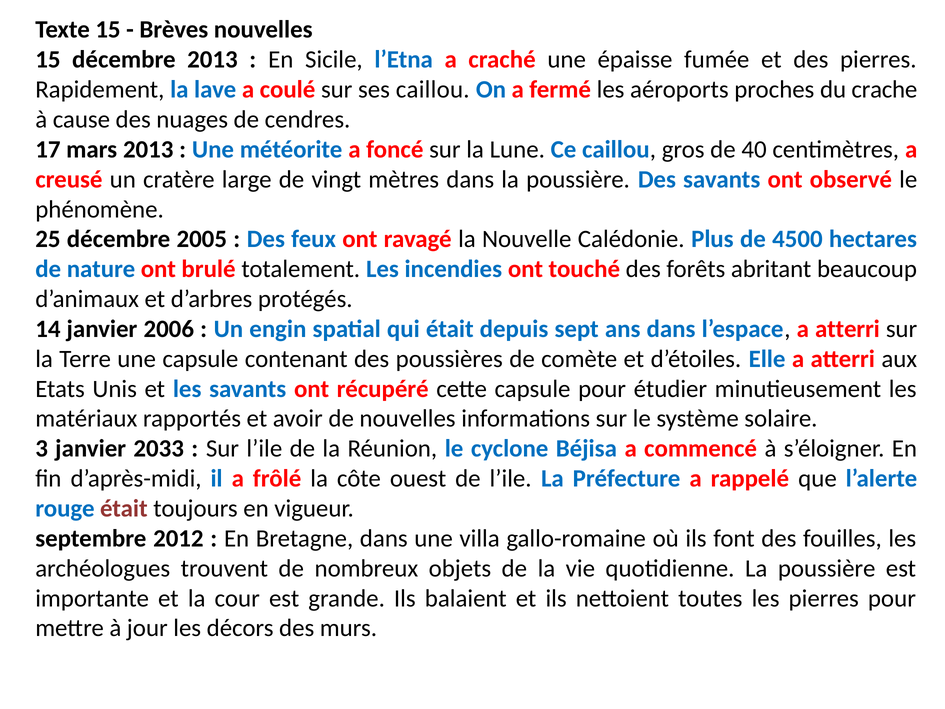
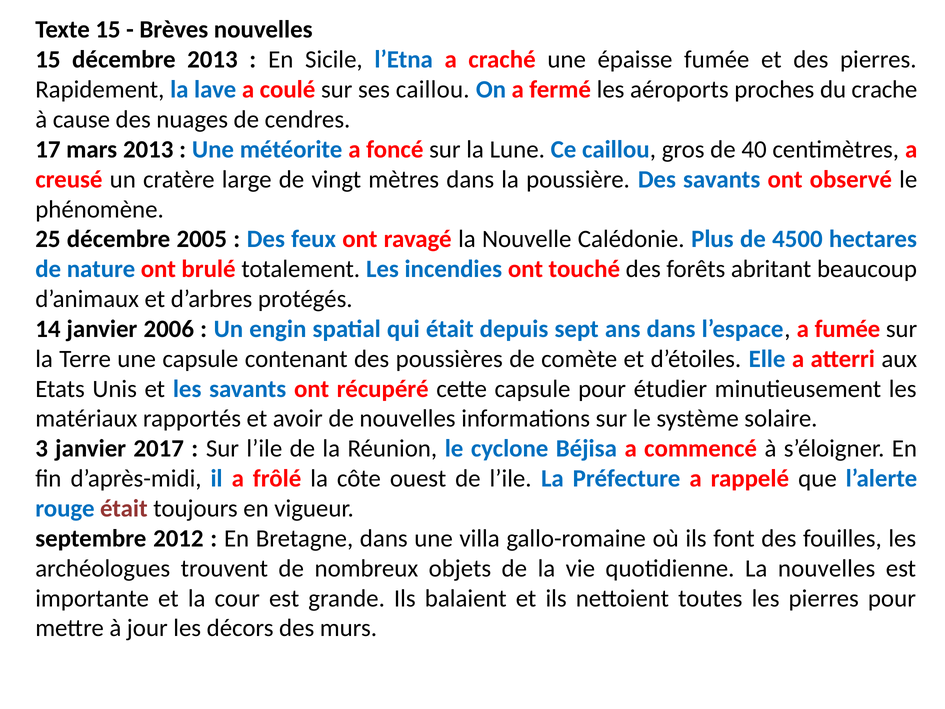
l’espace a atterri: atterri -> fumée (847, 329)
2033: 2033 -> 2017 (159, 448)
quotidienne La poussière: poussière -> nouvelles (827, 568)
